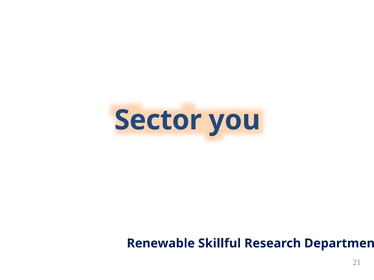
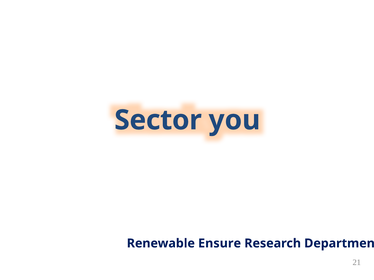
Skillful: Skillful -> Ensure (220, 244)
